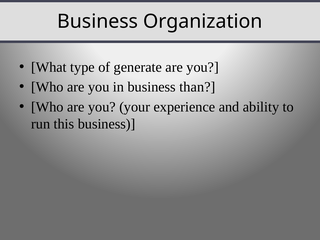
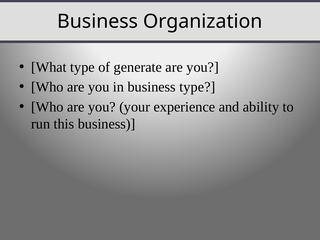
business than: than -> type (197, 87)
